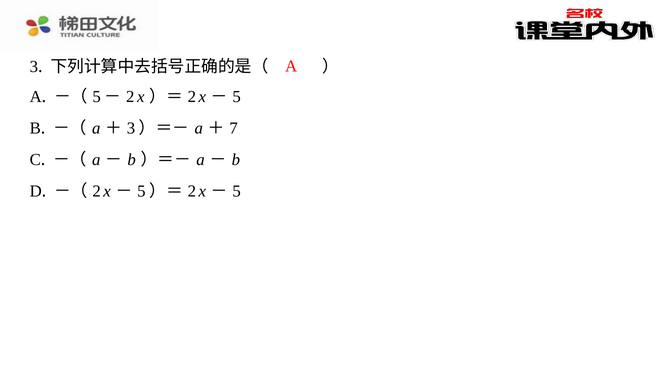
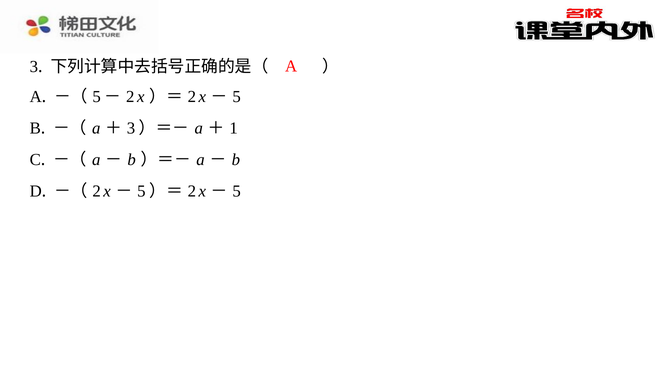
7: 7 -> 1 (234, 128)
